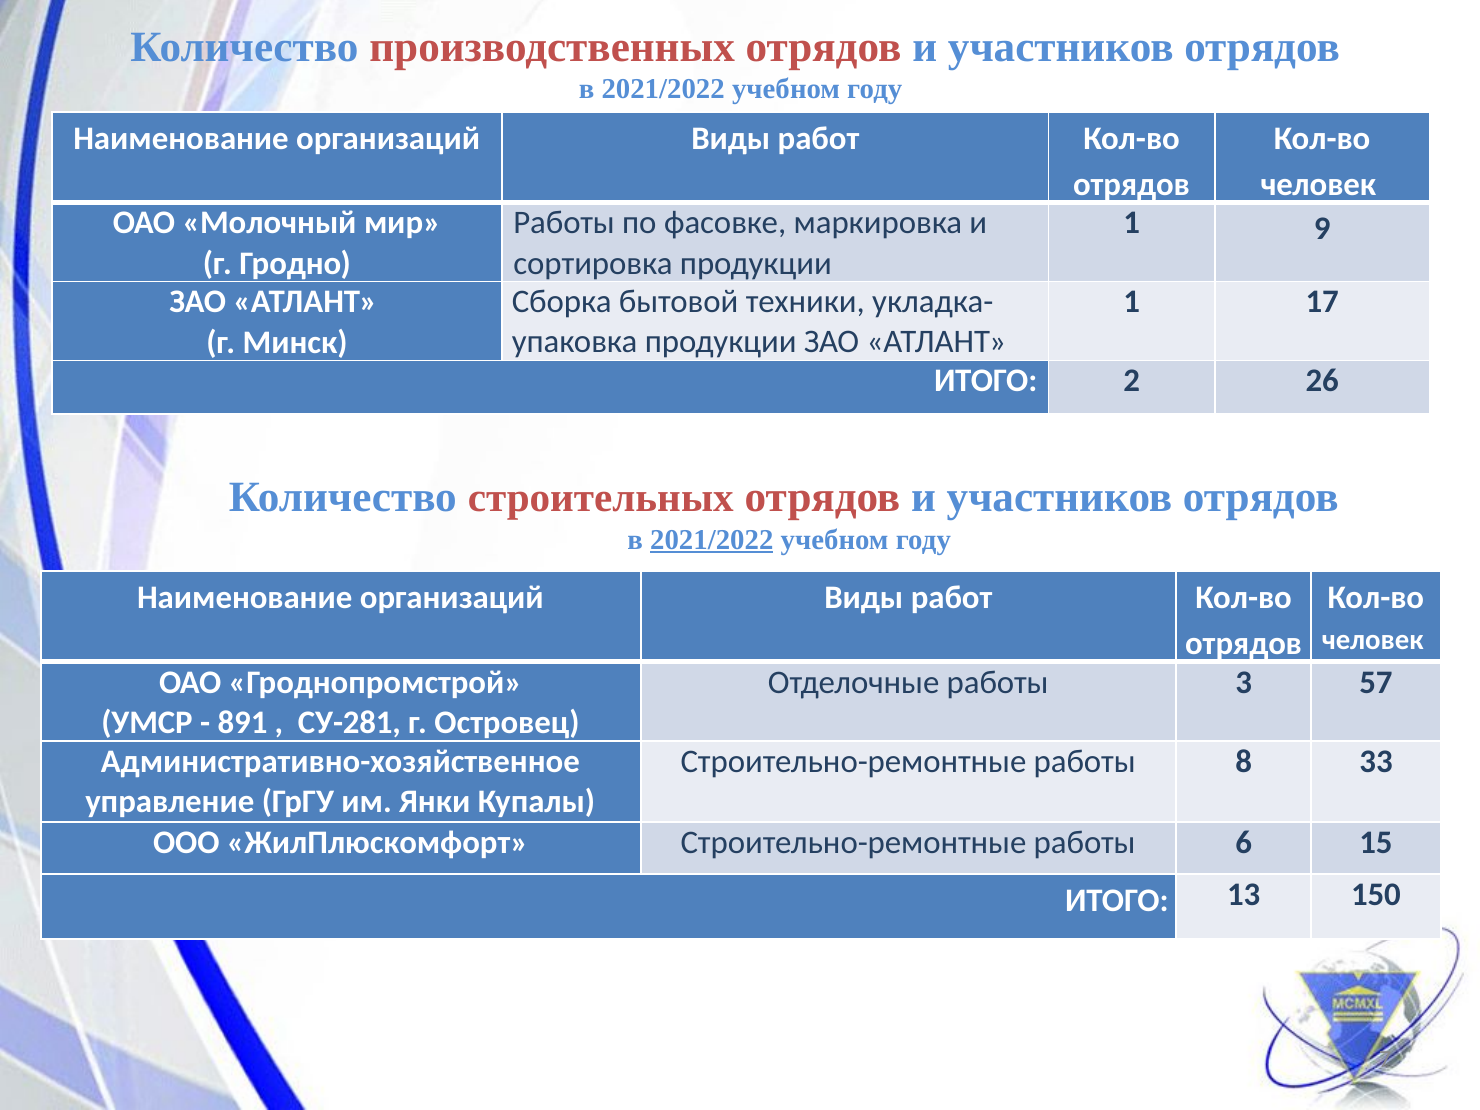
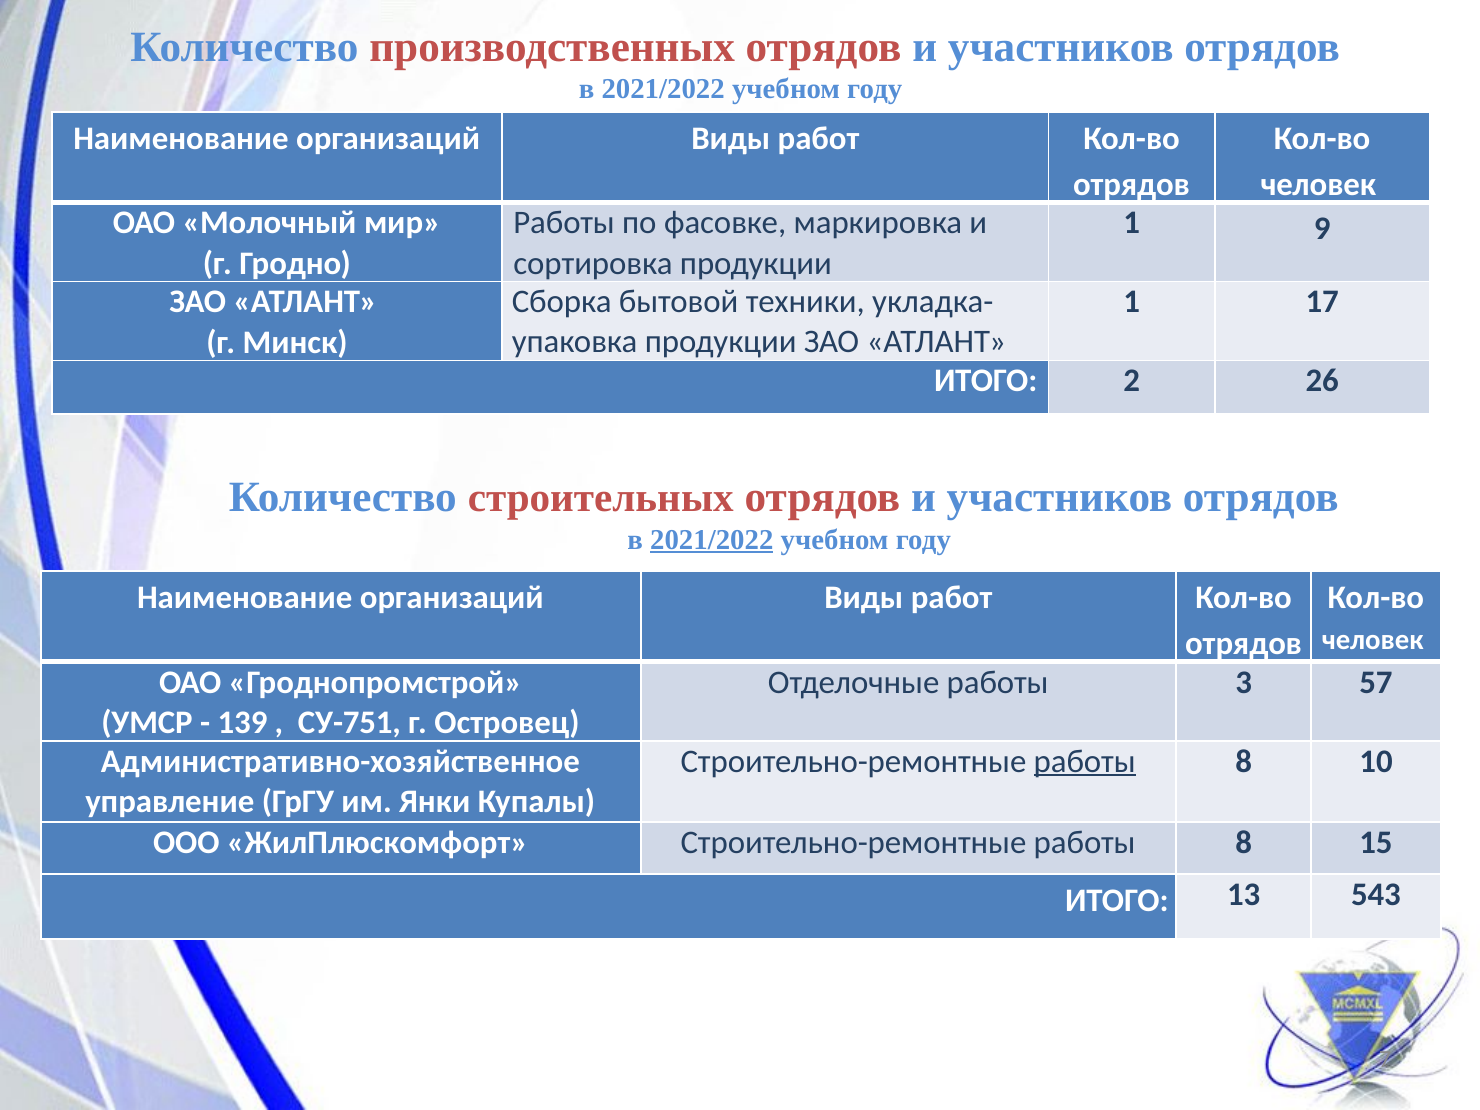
891: 891 -> 139 (242, 722)
СУ-281: СУ-281 -> СУ-751 (349, 722)
работы underline: none -> present (1085, 761)
33: 33 -> 10 (1376, 761)
ЖилПлюскомфорт Строительно-ремонтные работы 6: 6 -> 8 (1244, 843)
150: 150 -> 543 (1376, 895)
